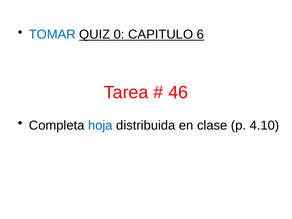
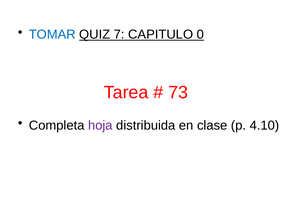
0: 0 -> 7 (119, 34)
6: 6 -> 0 (200, 34)
46: 46 -> 73 (178, 92)
hoja colour: blue -> purple (100, 125)
